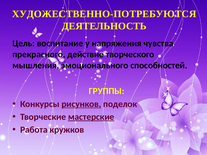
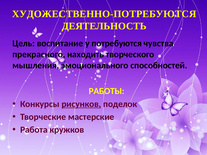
напряжения: напряжения -> потребуются (117, 43)
действие: действие -> находить (86, 54)
ГРУППЫ: ГРУППЫ -> РАБОТЫ (107, 91)
мастерские underline: present -> none (91, 117)
